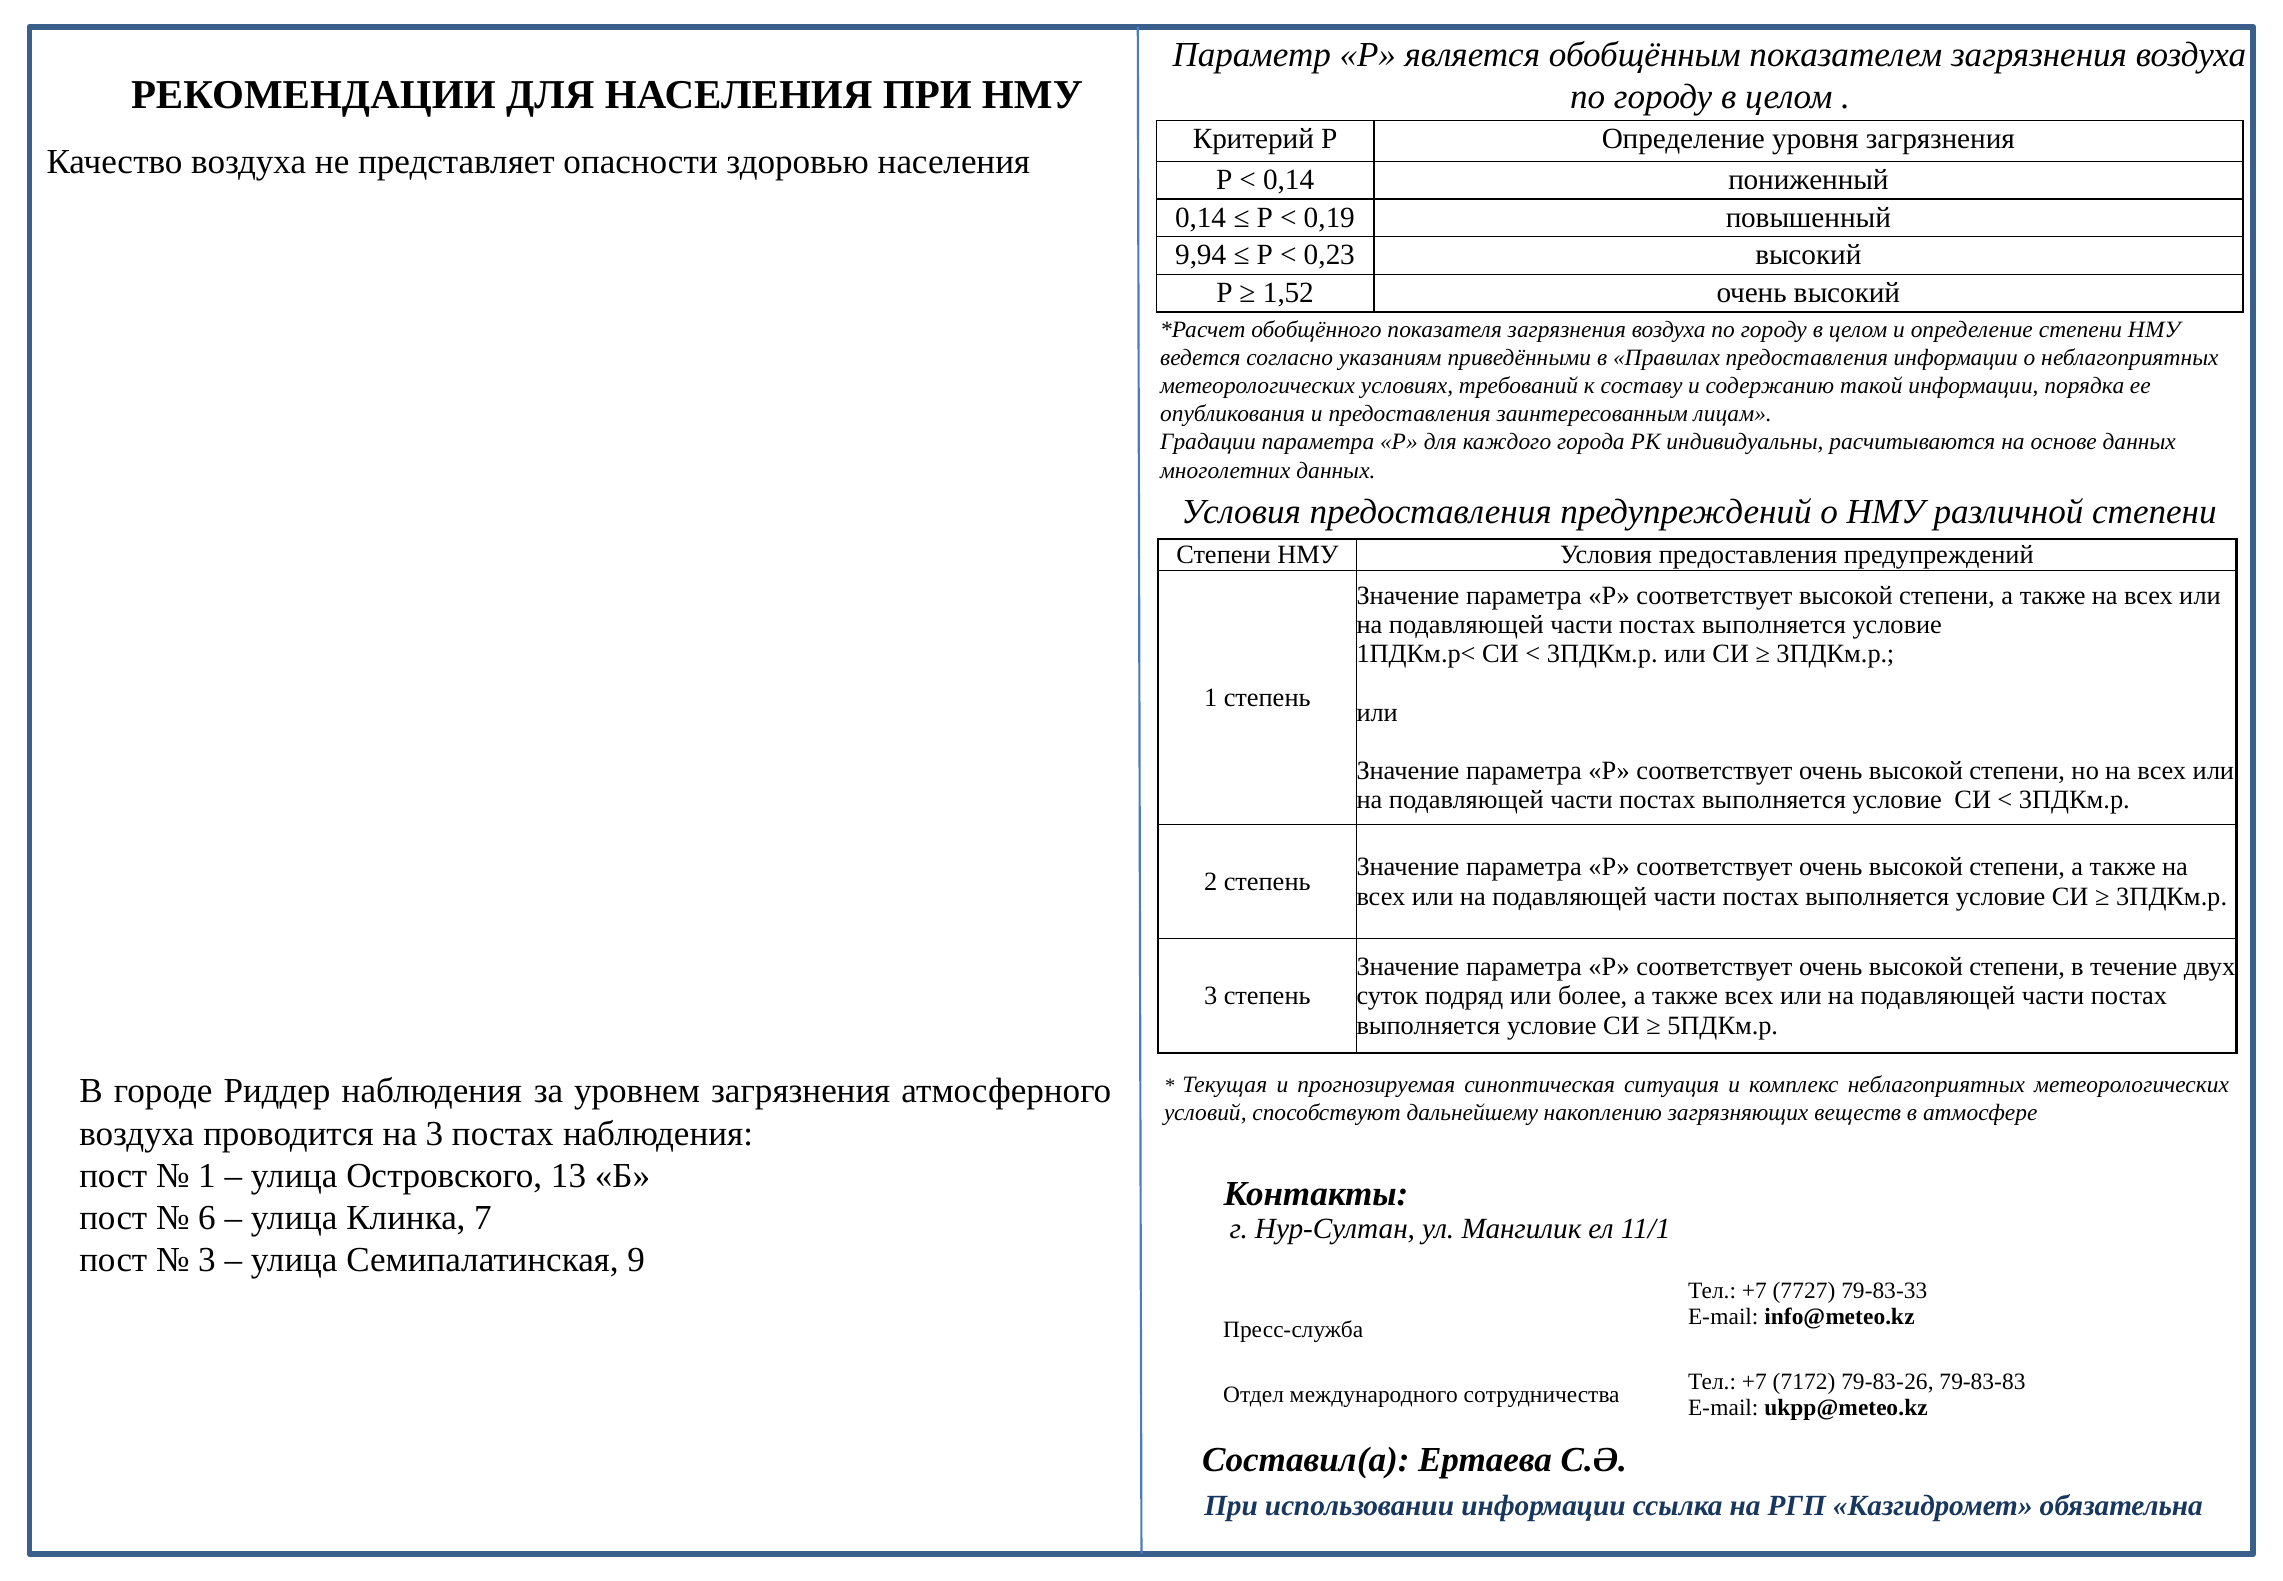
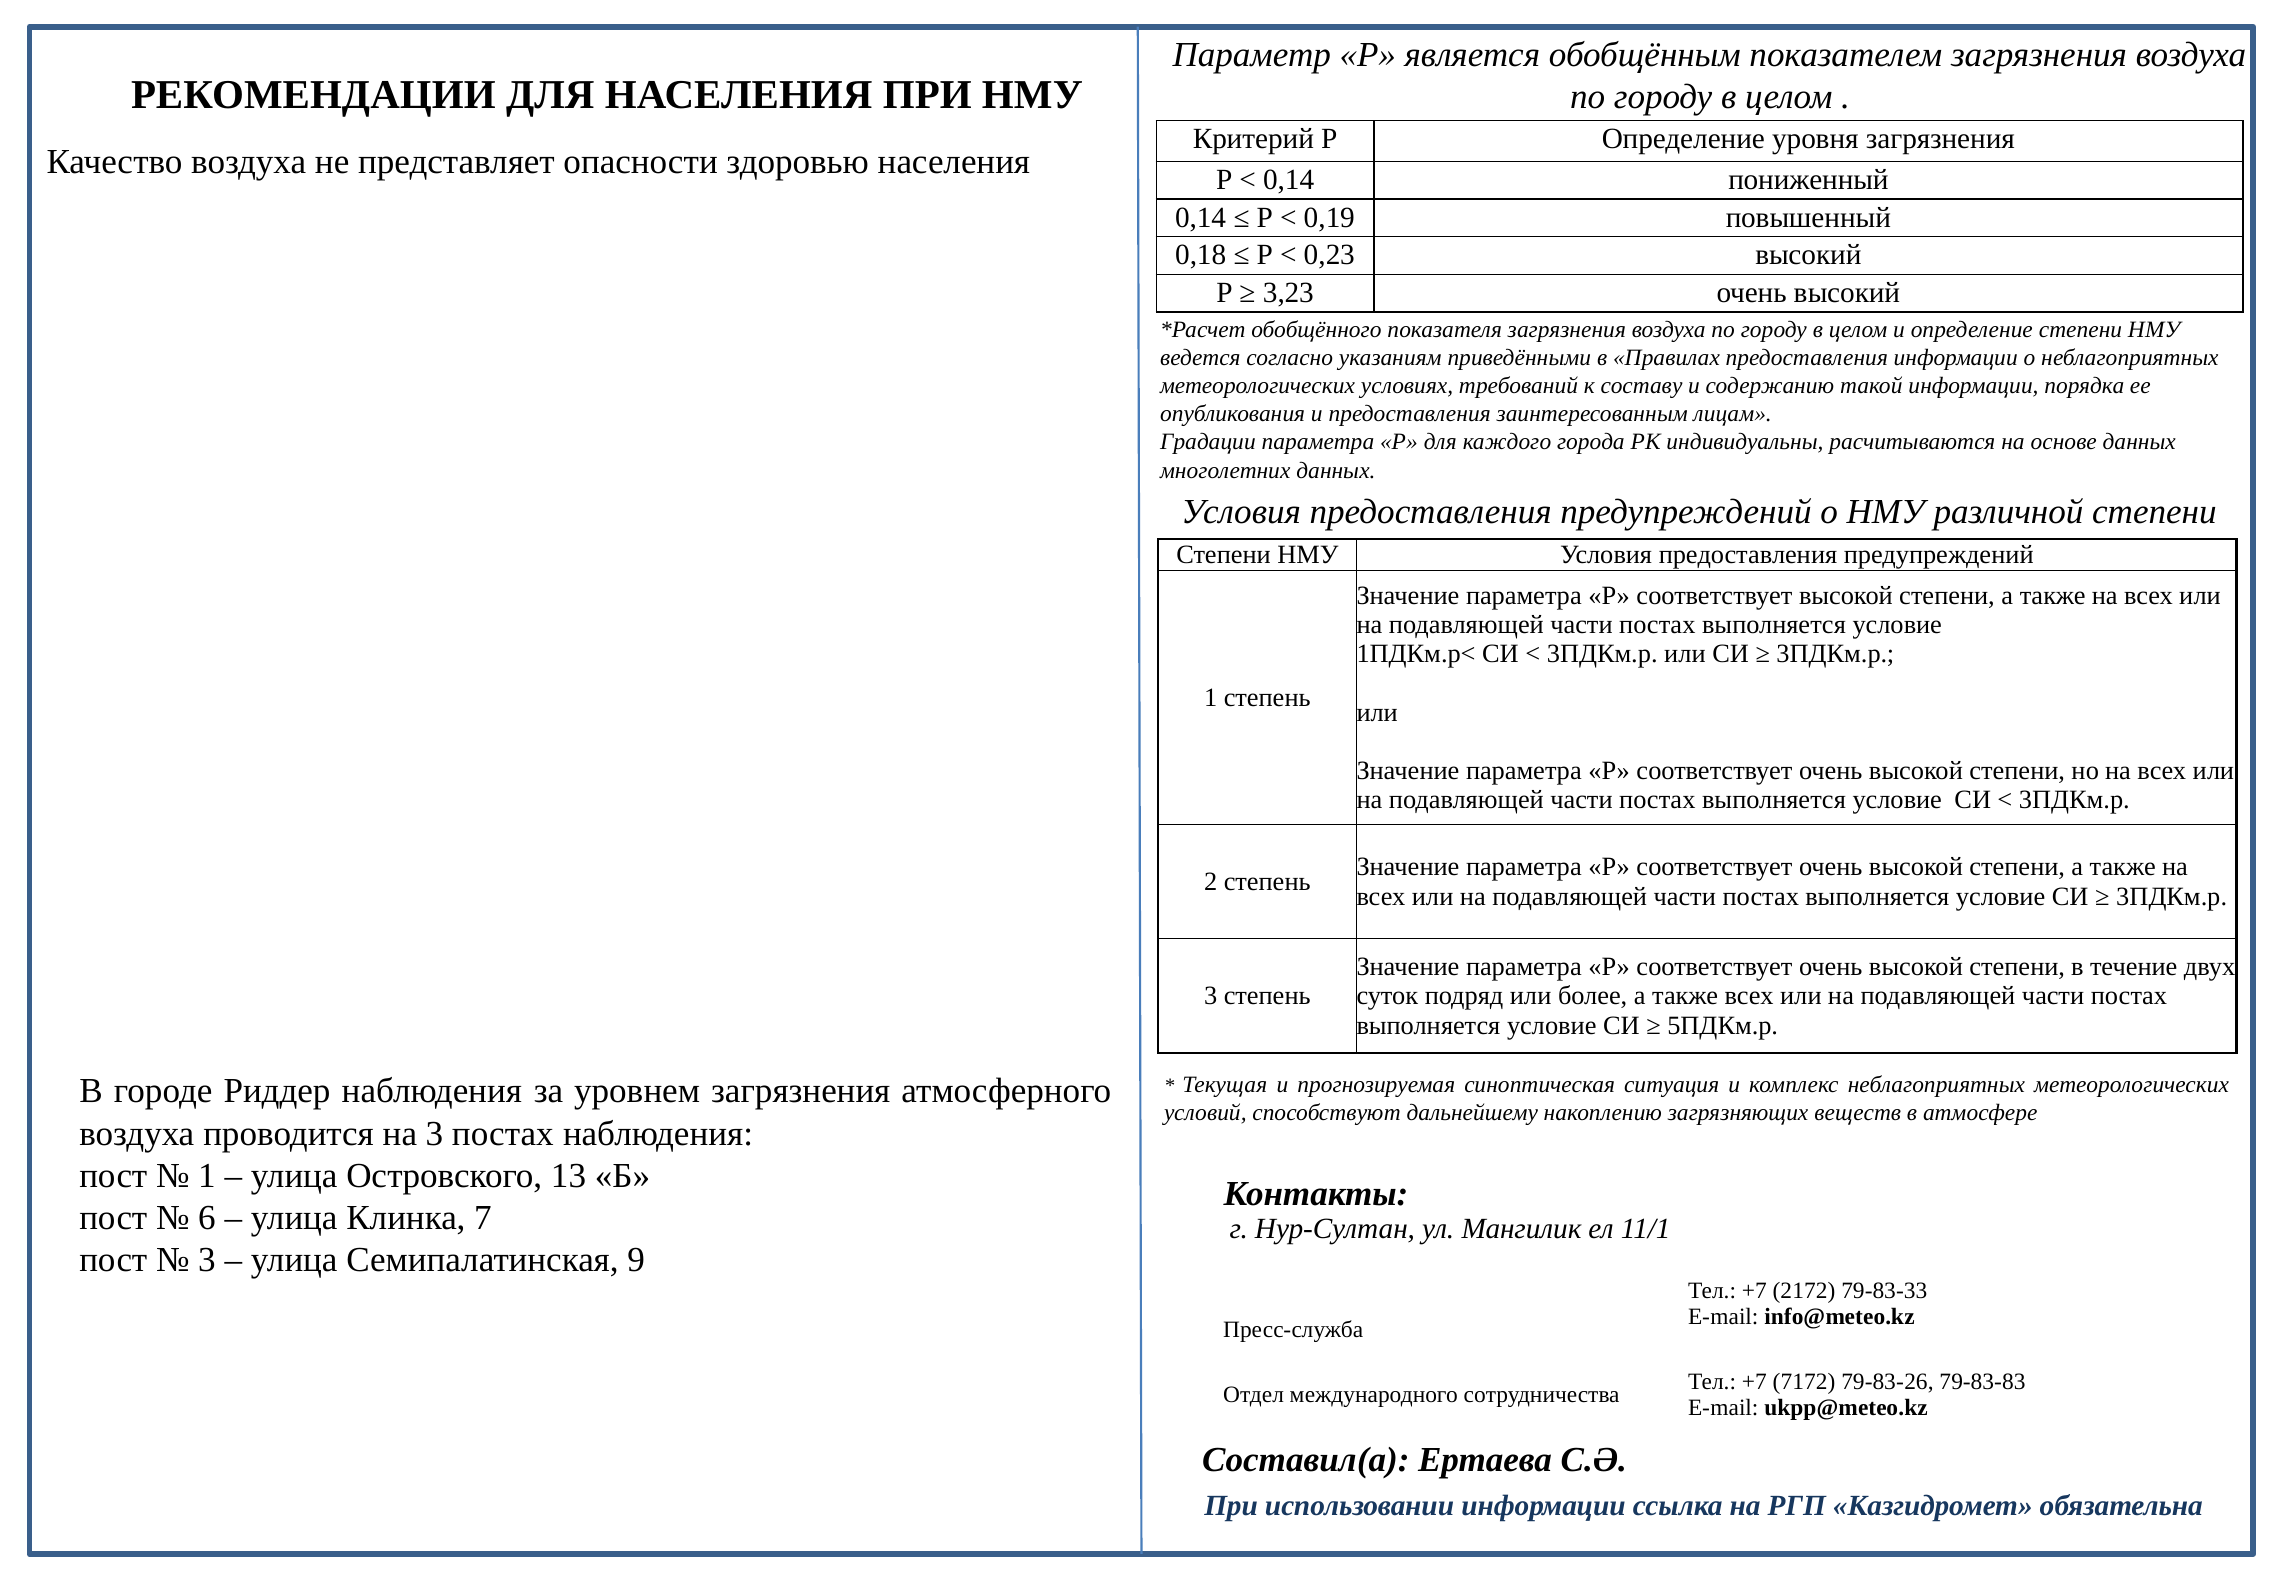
9,94: 9,94 -> 0,18 (1201, 255)
1,52: 1,52 -> 3,23 (1288, 293)
7727: 7727 -> 2172 (1804, 1290)
